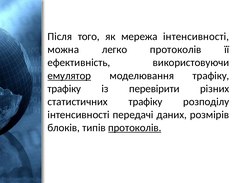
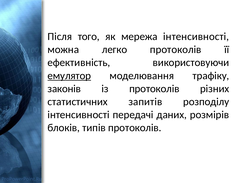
трафіку: трафіку -> законів (64, 89)
із перевірити: перевірити -> протоколів (154, 89)
статистичних трафіку: трафіку -> запитів (145, 102)
протоколів underline: present -> none (135, 128)
